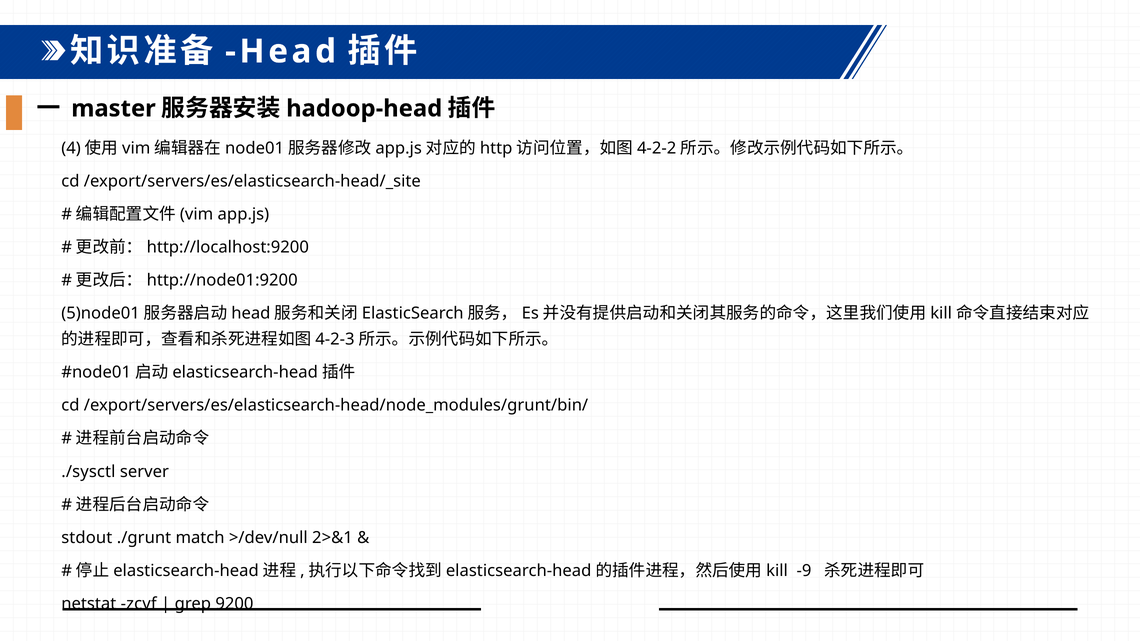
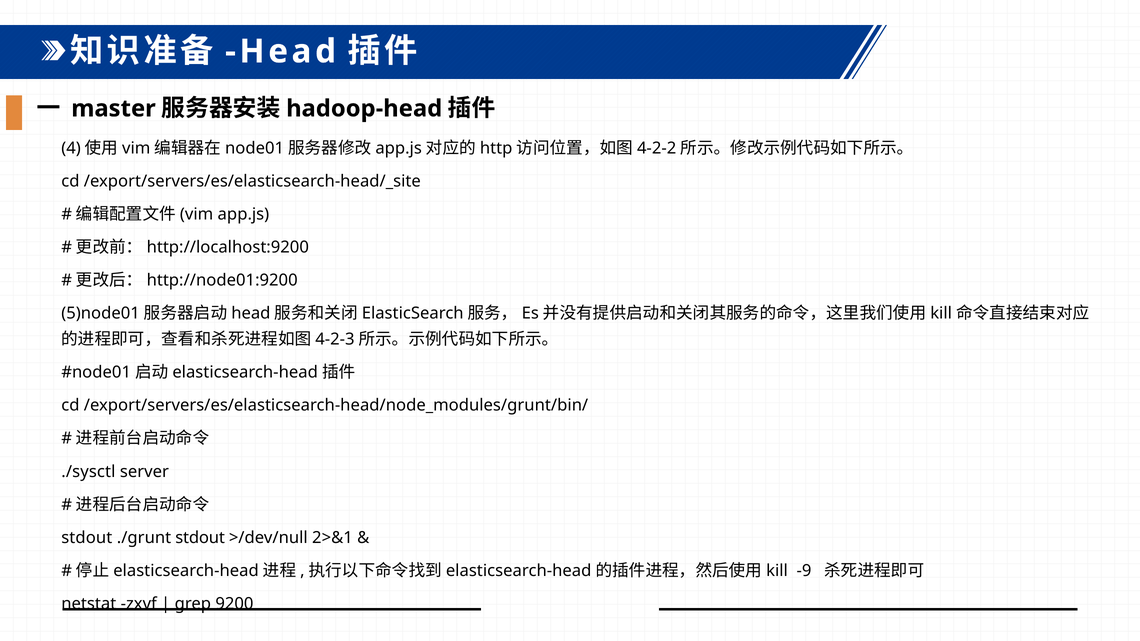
./grunt match: match -> stdout (200, 538)
zcvf: zcvf -> zxvf (139, 604)
